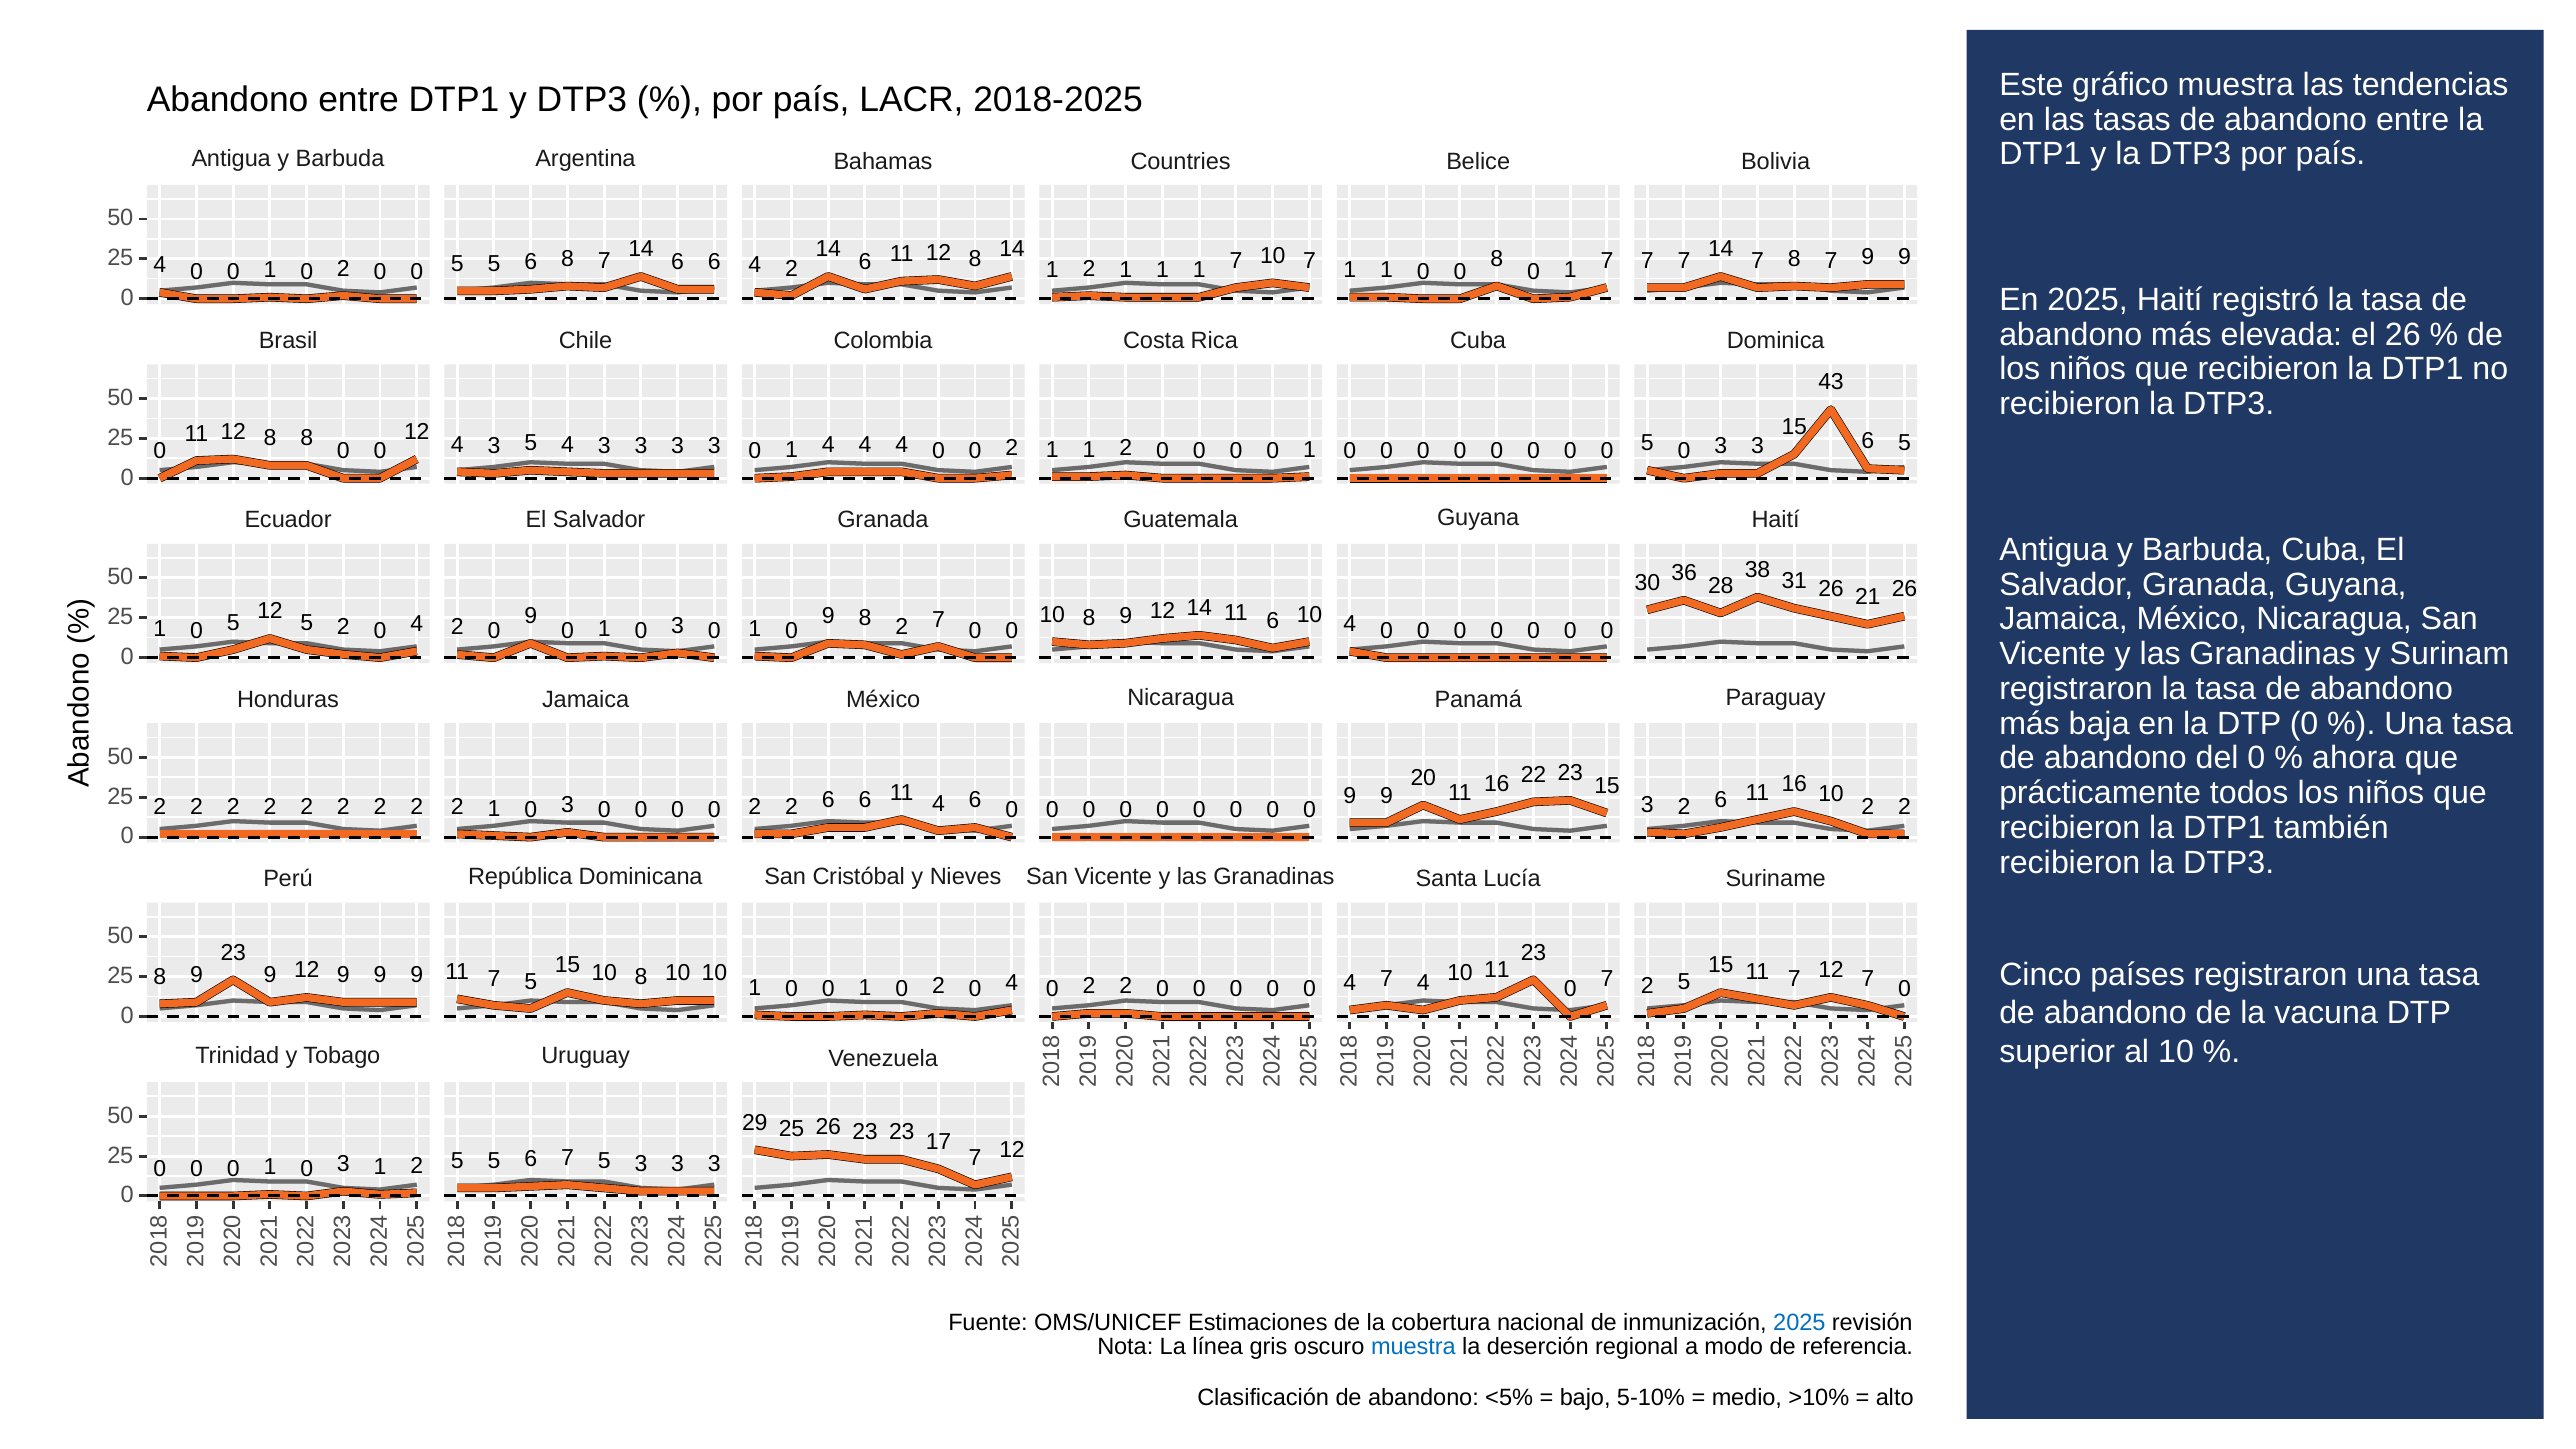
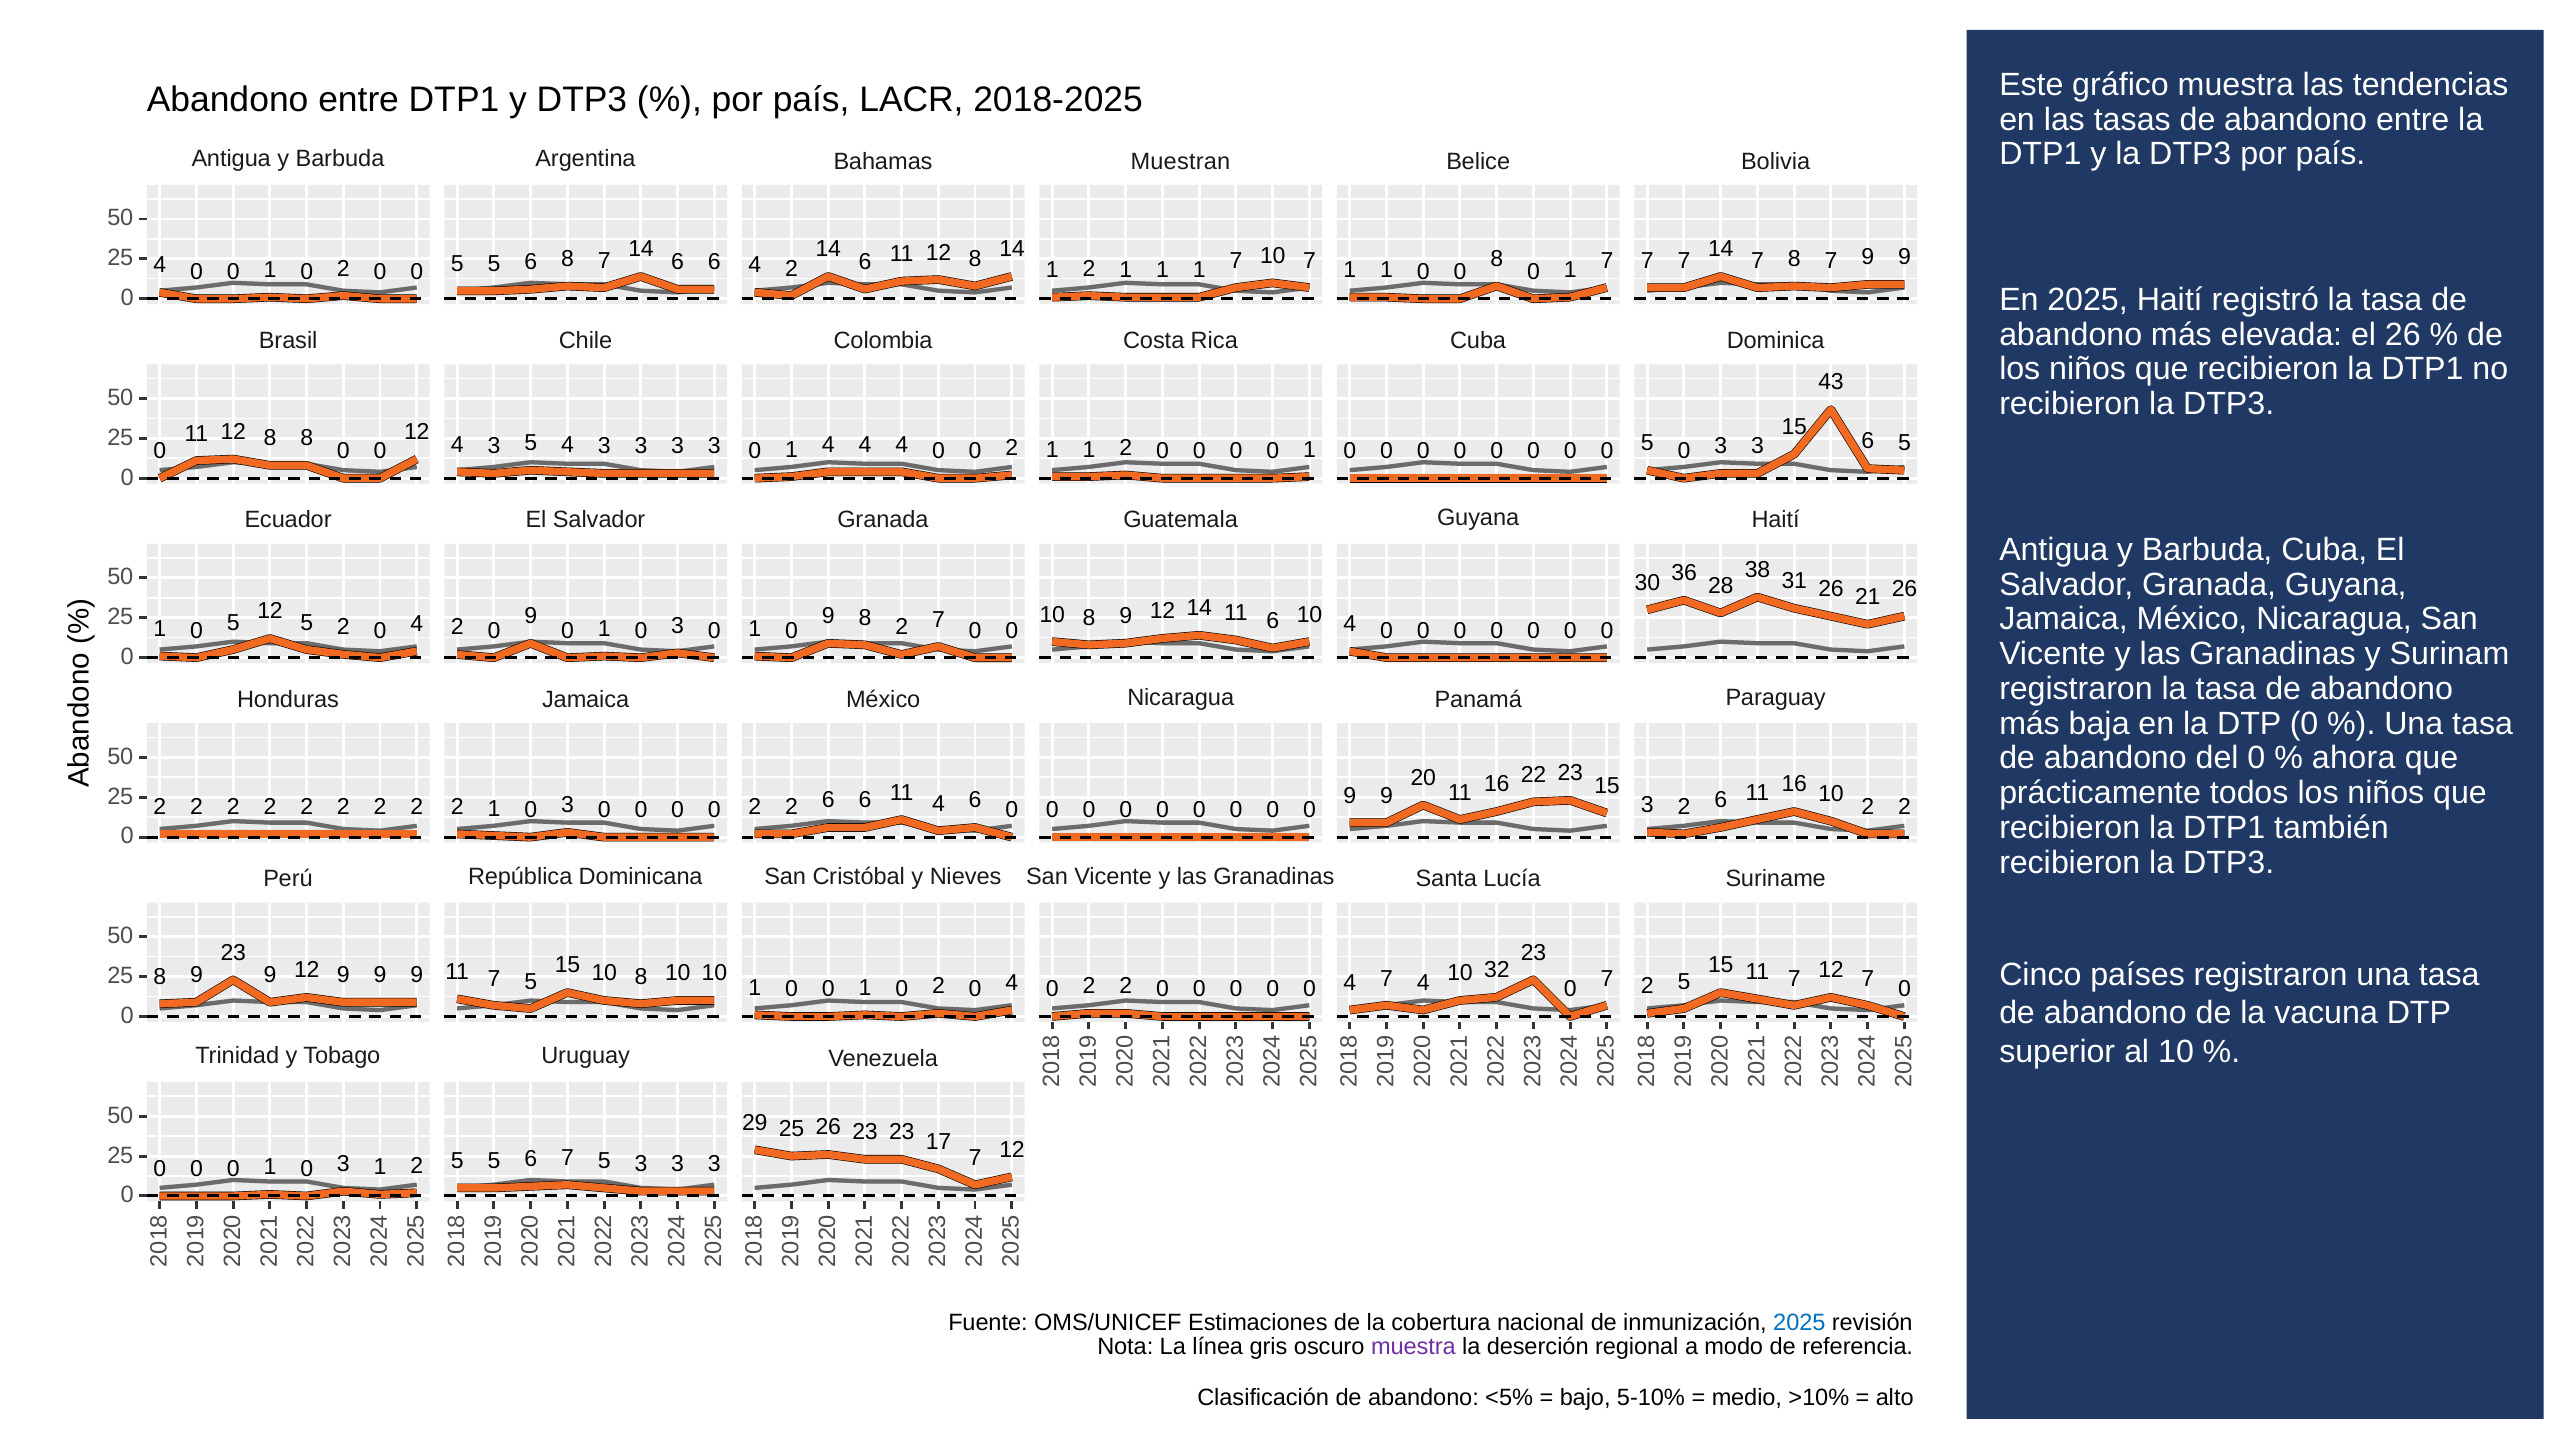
Countries: Countries -> Muestran (1180, 161)
10 11: 11 -> 32 (1497, 970)
muestra colour: blue -> purple (1413, 1347)
